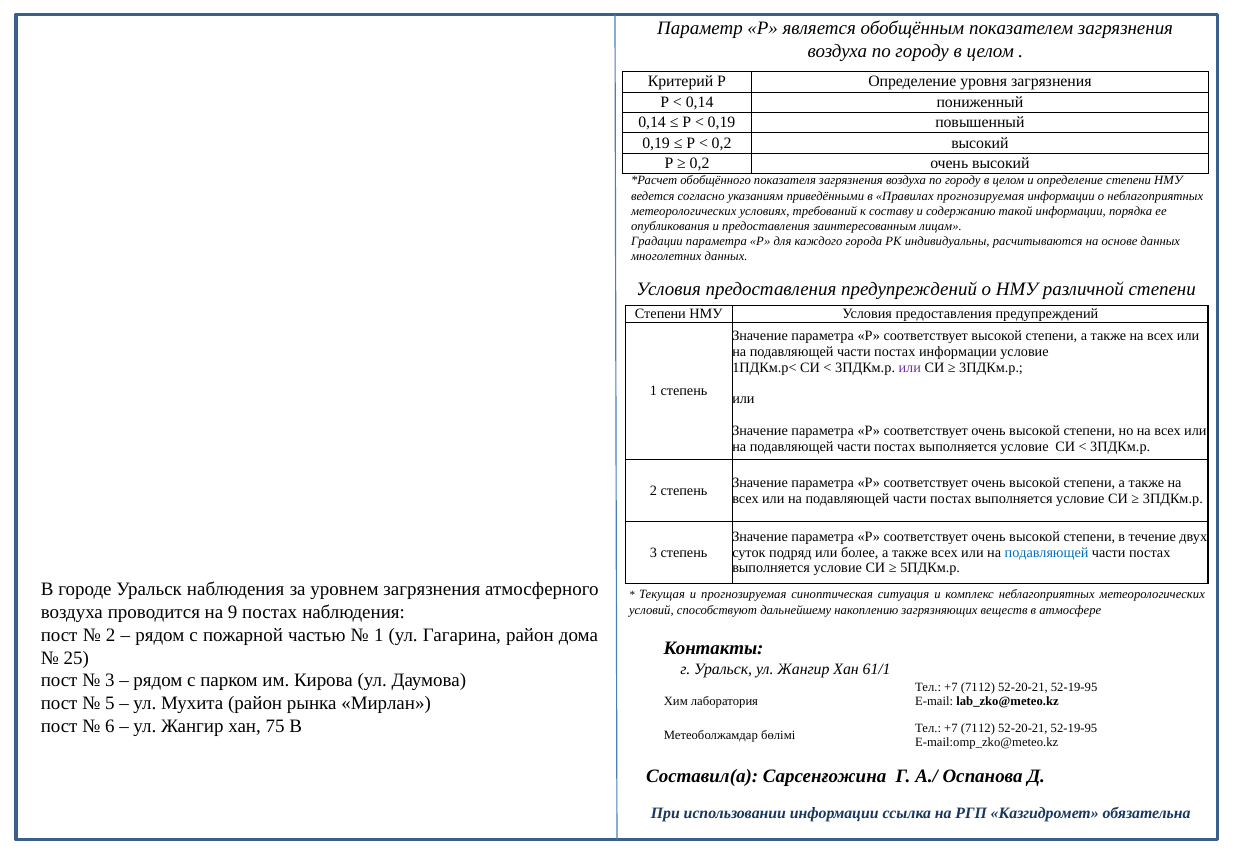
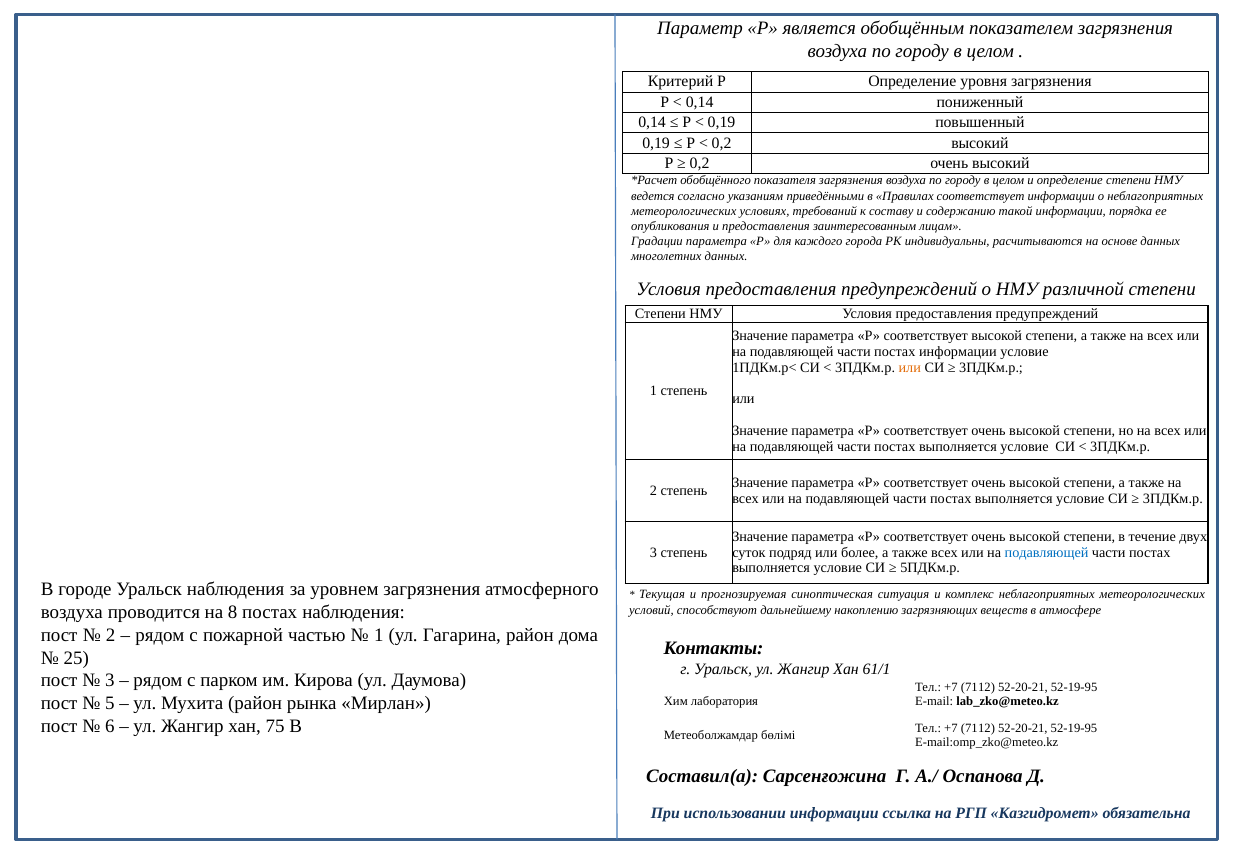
Правилах прогнозируемая: прогнозируемая -> соответствует (981, 196)
или colour: purple -> orange (910, 368)
9: 9 -> 8 (233, 613)
